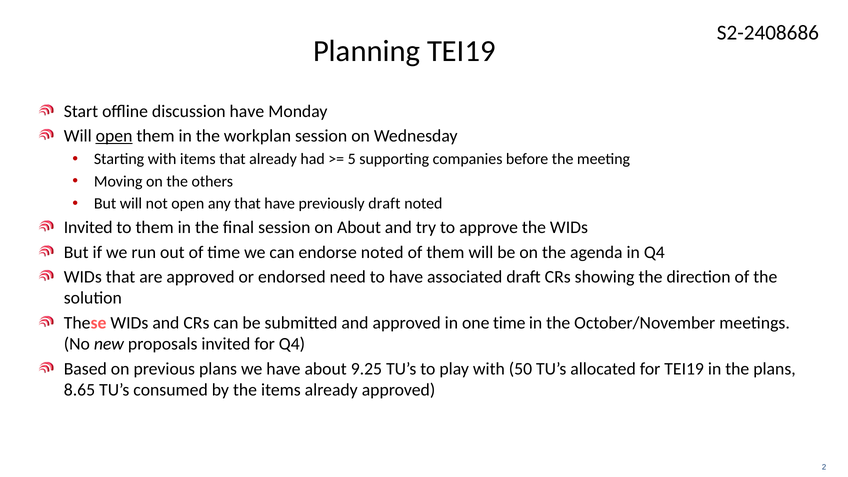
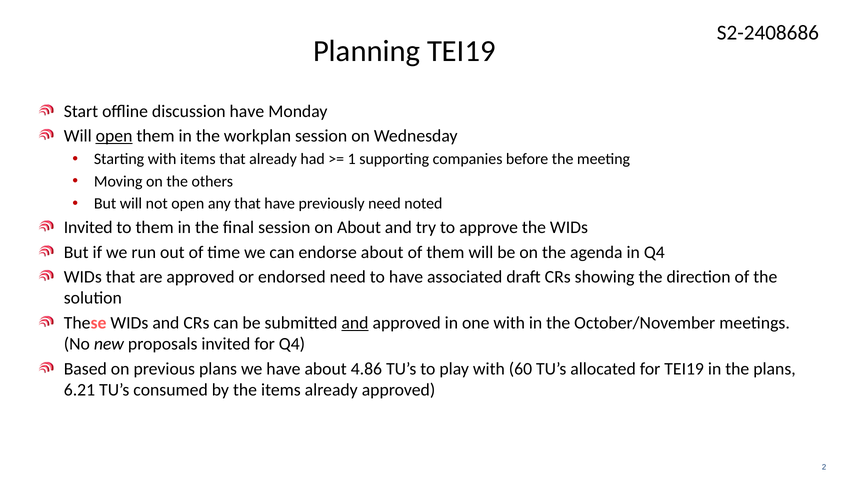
5: 5 -> 1 (352, 159)
previously draft: draft -> need (384, 204)
endorse noted: noted -> about (382, 252)
and underline: none -> present (355, 323)
one time: time -> with (509, 323)
9.25: 9.25 -> 4.86 (366, 369)
50: 50 -> 60 (520, 369)
8.65: 8.65 -> 6.21 (79, 390)
